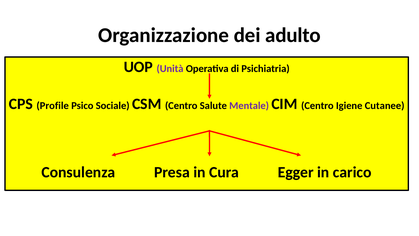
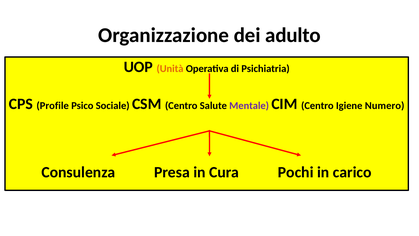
Unità colour: purple -> orange (170, 69)
Cutanee: Cutanee -> Numero (385, 106)
Egger: Egger -> Pochi (296, 172)
